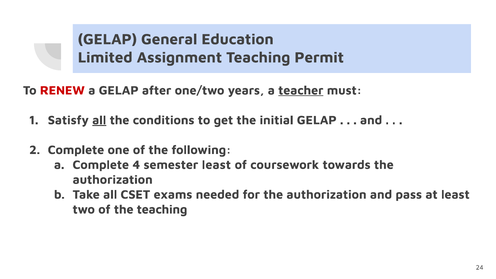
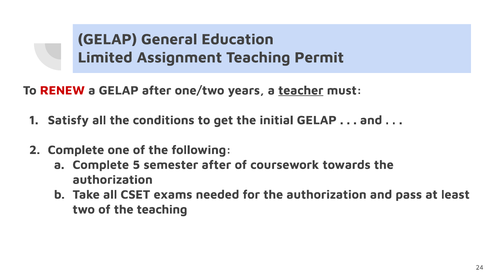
all underline: present -> none (99, 120)
4: 4 -> 5 (136, 165)
semester least: least -> after (216, 165)
